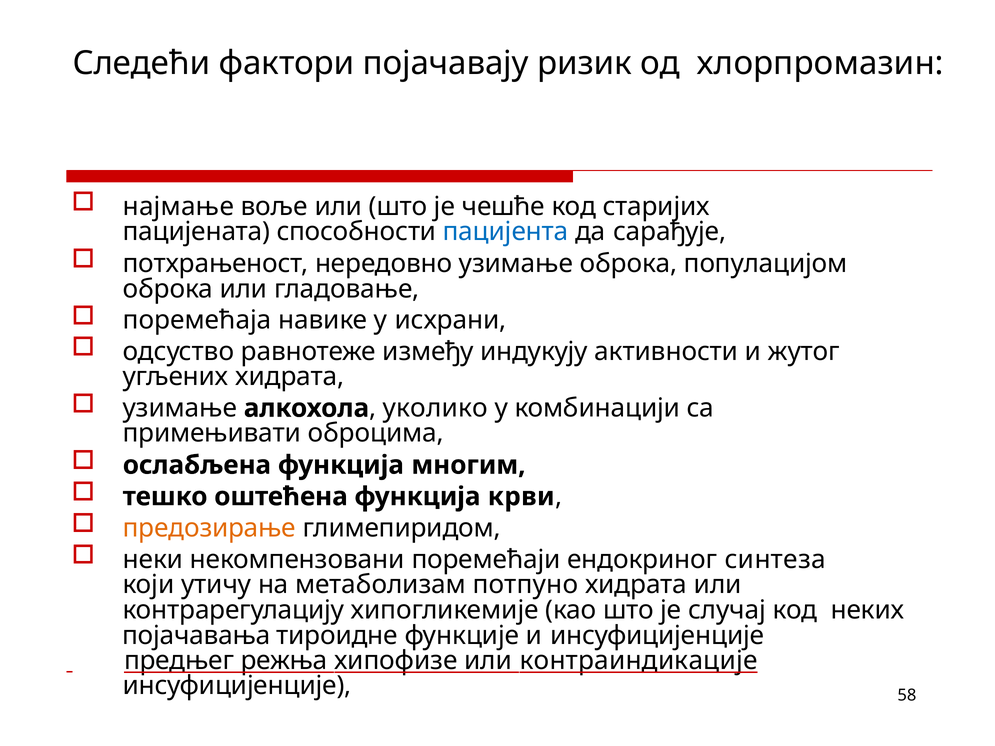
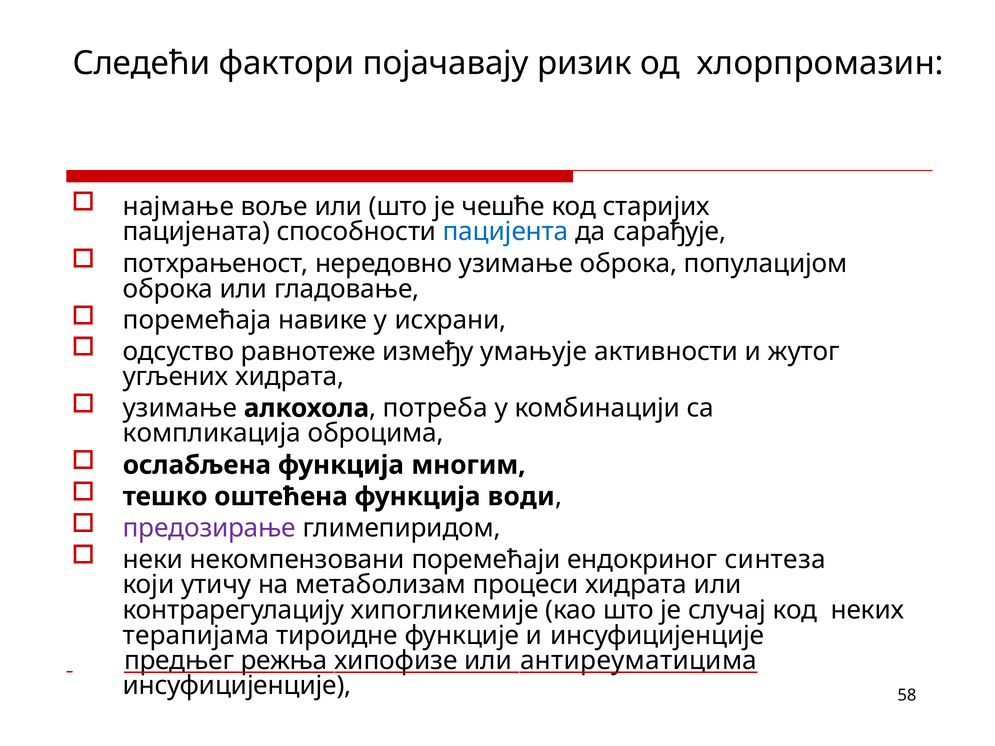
индукују: индукују -> умањује (534, 352)
уколико: уколико -> потреба (435, 408)
примењивати: примењивати -> компликација (212, 433)
крви: крви -> води (521, 497)
предозирање colour: orange -> purple (209, 528)
потпуно: потпуно -> процеси (526, 585)
појачaвaњa: појачaвaњa -> терапијама (196, 636)
контраиндикације: контраиндикације -> антиреуматицима (639, 661)
